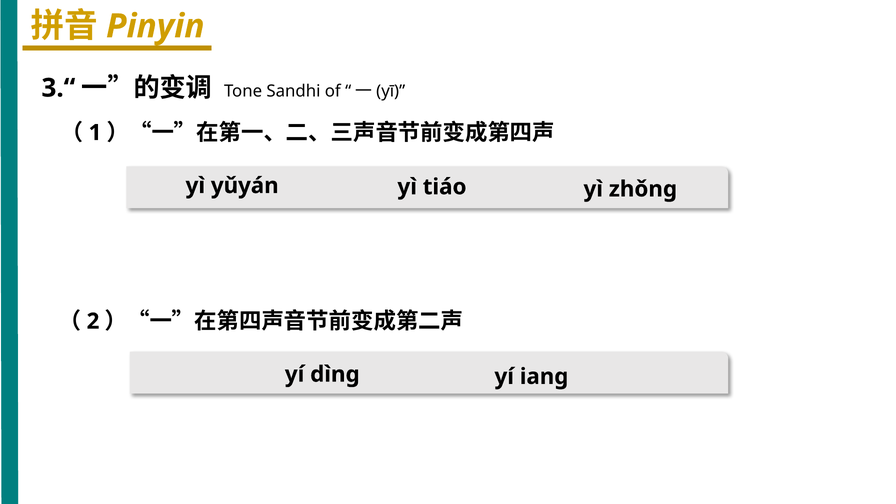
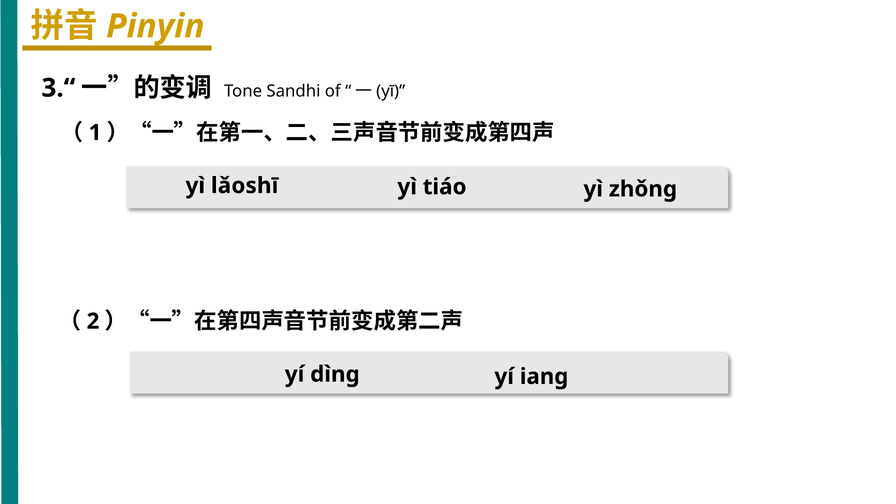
yǔyán: yǔyán -> lǎoshī (245, 186)
